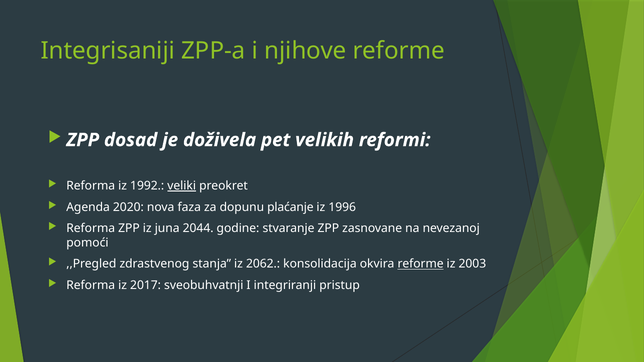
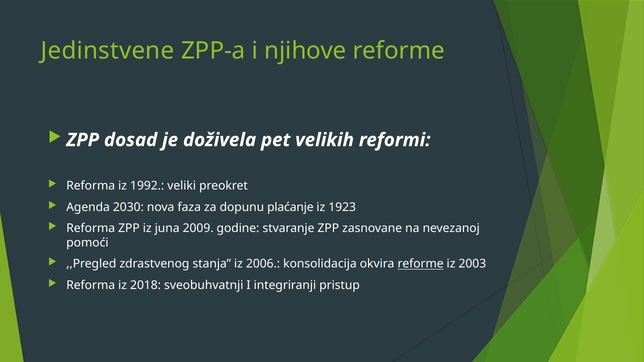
Integrisaniji: Integrisaniji -> Jedinstvene (108, 51)
veliki underline: present -> none (182, 186)
2020: 2020 -> 2030 (128, 207)
1996: 1996 -> 1923 (342, 207)
2044: 2044 -> 2009 (198, 228)
2062: 2062 -> 2006 (263, 264)
2017: 2017 -> 2018 (146, 285)
